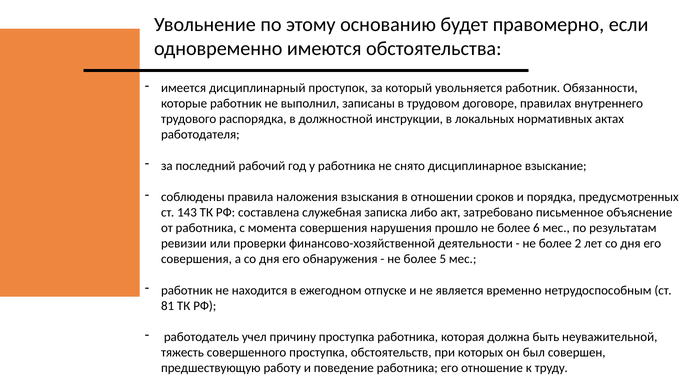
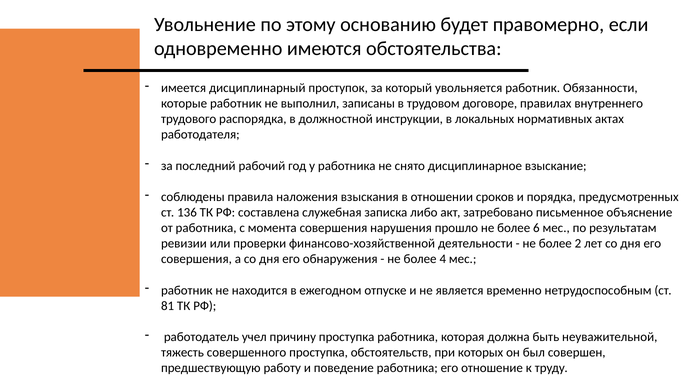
143: 143 -> 136 (187, 212)
5: 5 -> 4 (443, 259)
